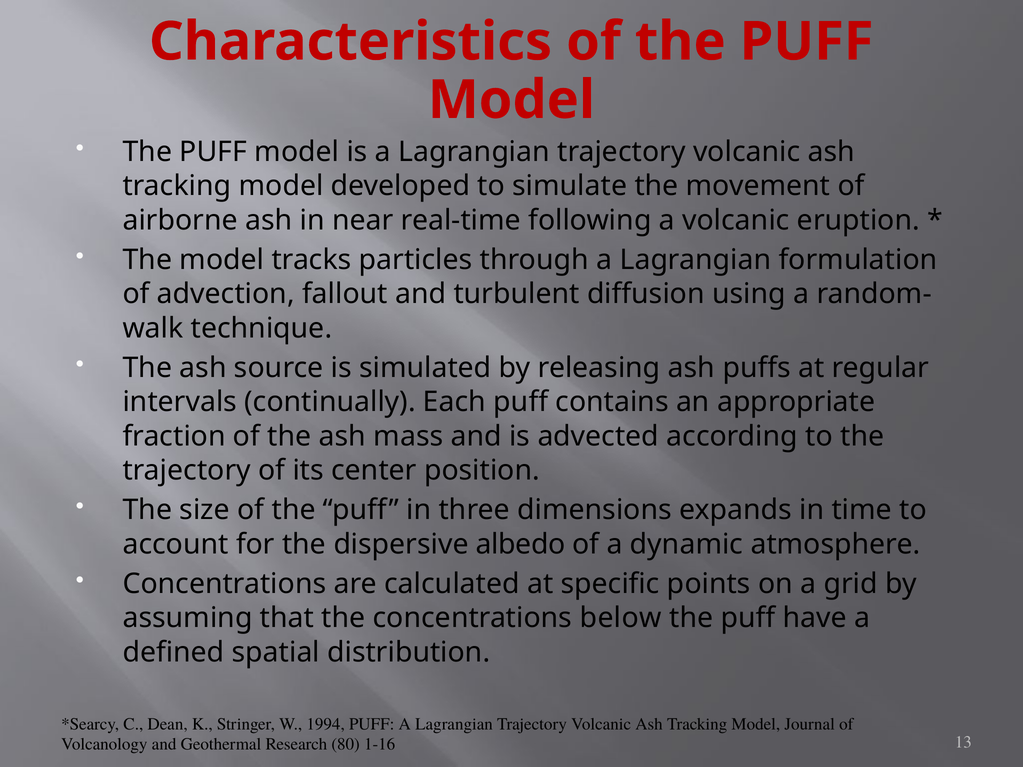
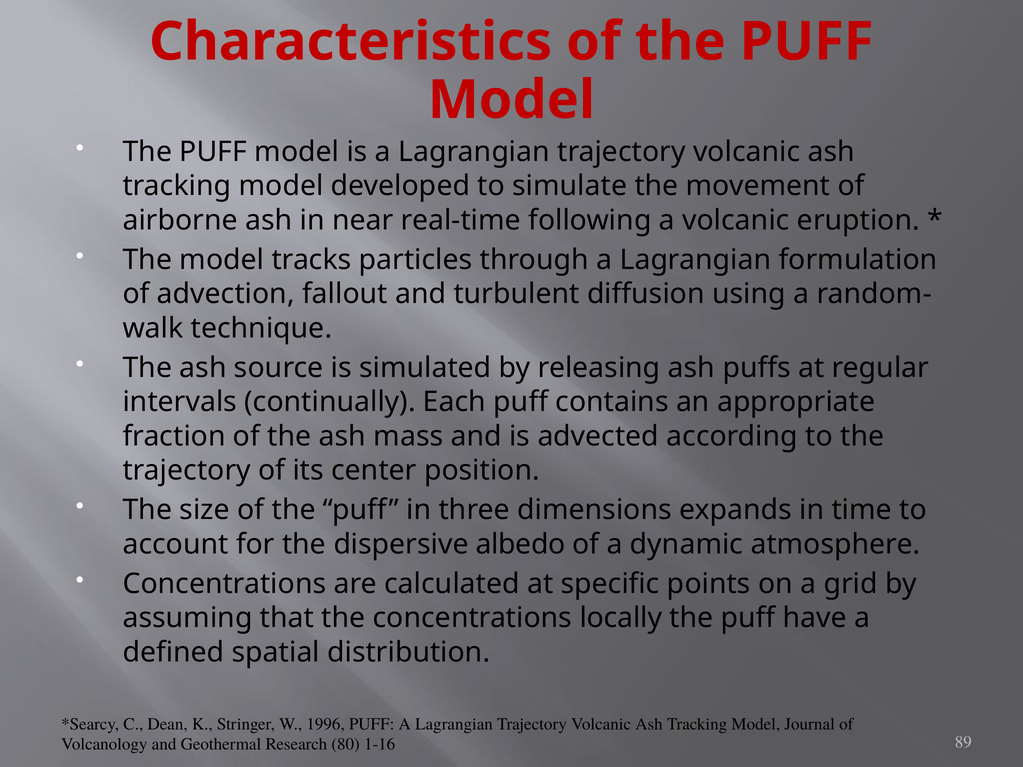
below: below -> locally (621, 618)
1994: 1994 -> 1996 (326, 724)
13: 13 -> 89 (963, 742)
